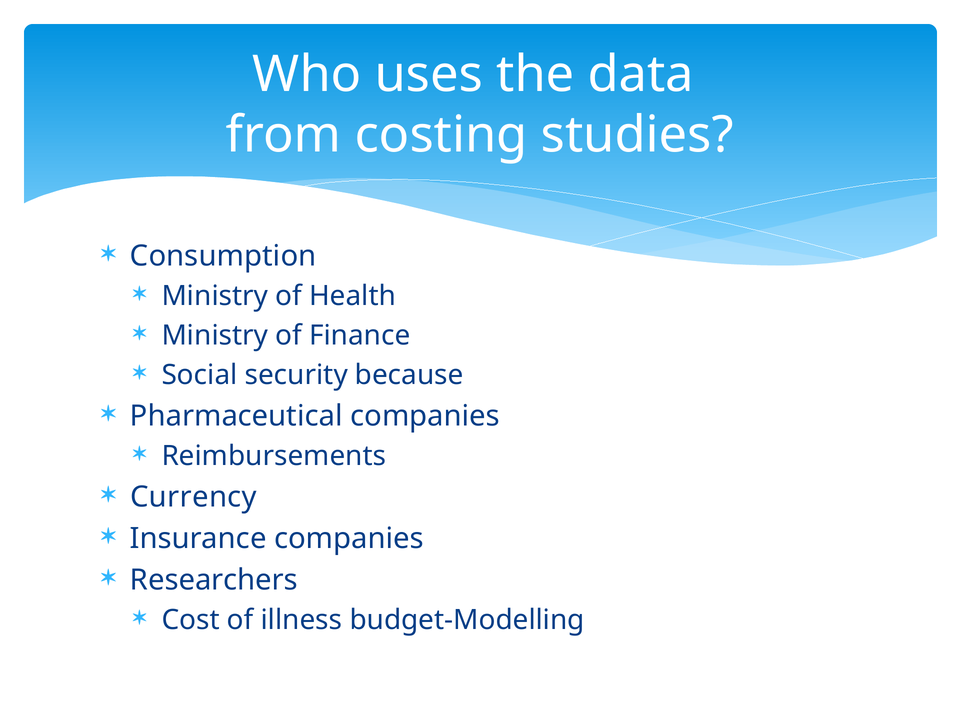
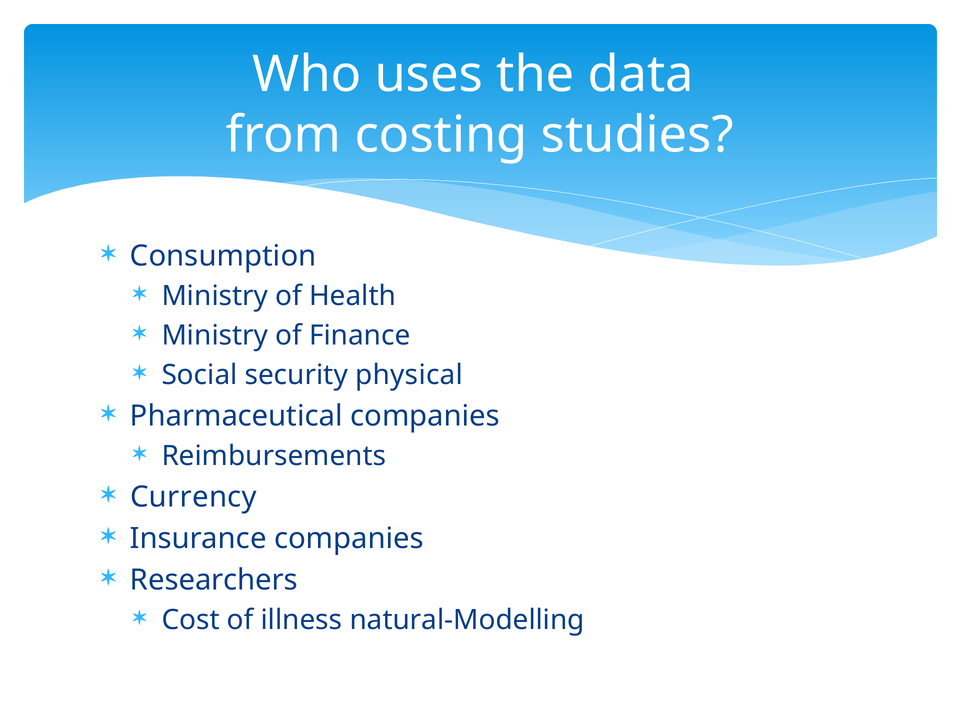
because: because -> physical (409, 375)
budget-Modelling: budget-Modelling -> natural-Modelling (467, 620)
